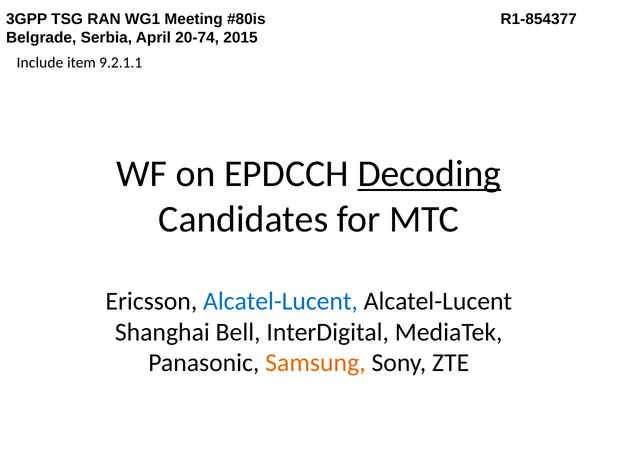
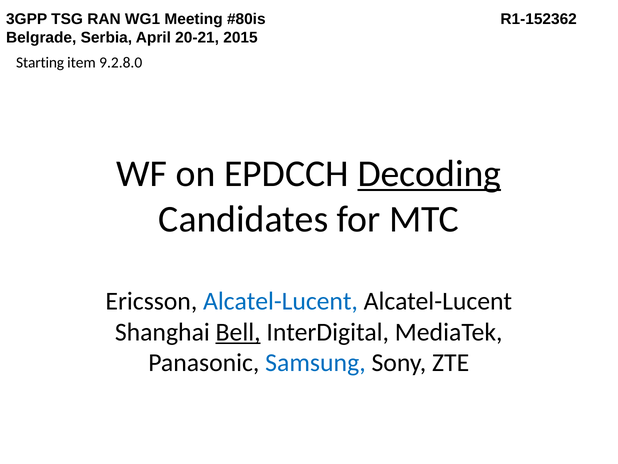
R1-854377: R1-854377 -> R1-152362 (539, 19)
20-74: 20-74 -> 20-21 (197, 38)
Include: Include -> Starting (40, 62)
9.2.1.1: 9.2.1.1 -> 9.2.8.0 (121, 62)
Bell underline: none -> present (238, 332)
Samsung colour: orange -> blue (315, 363)
